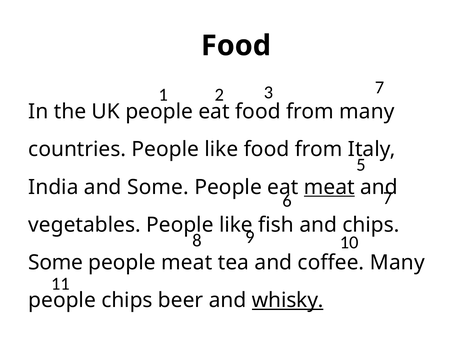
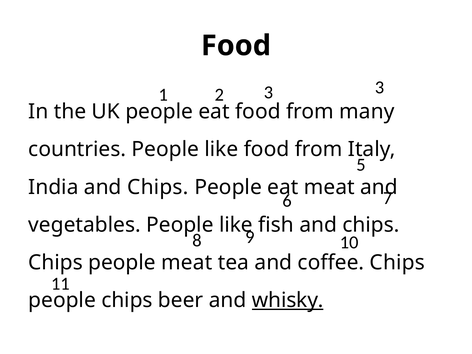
1 7: 7 -> 3 (380, 87)
India and Some: Some -> Chips (158, 187)
meat underline: present -> none (329, 187)
Some: Some -> Chips (56, 263)
coffee Many: Many -> Chips (397, 263)
